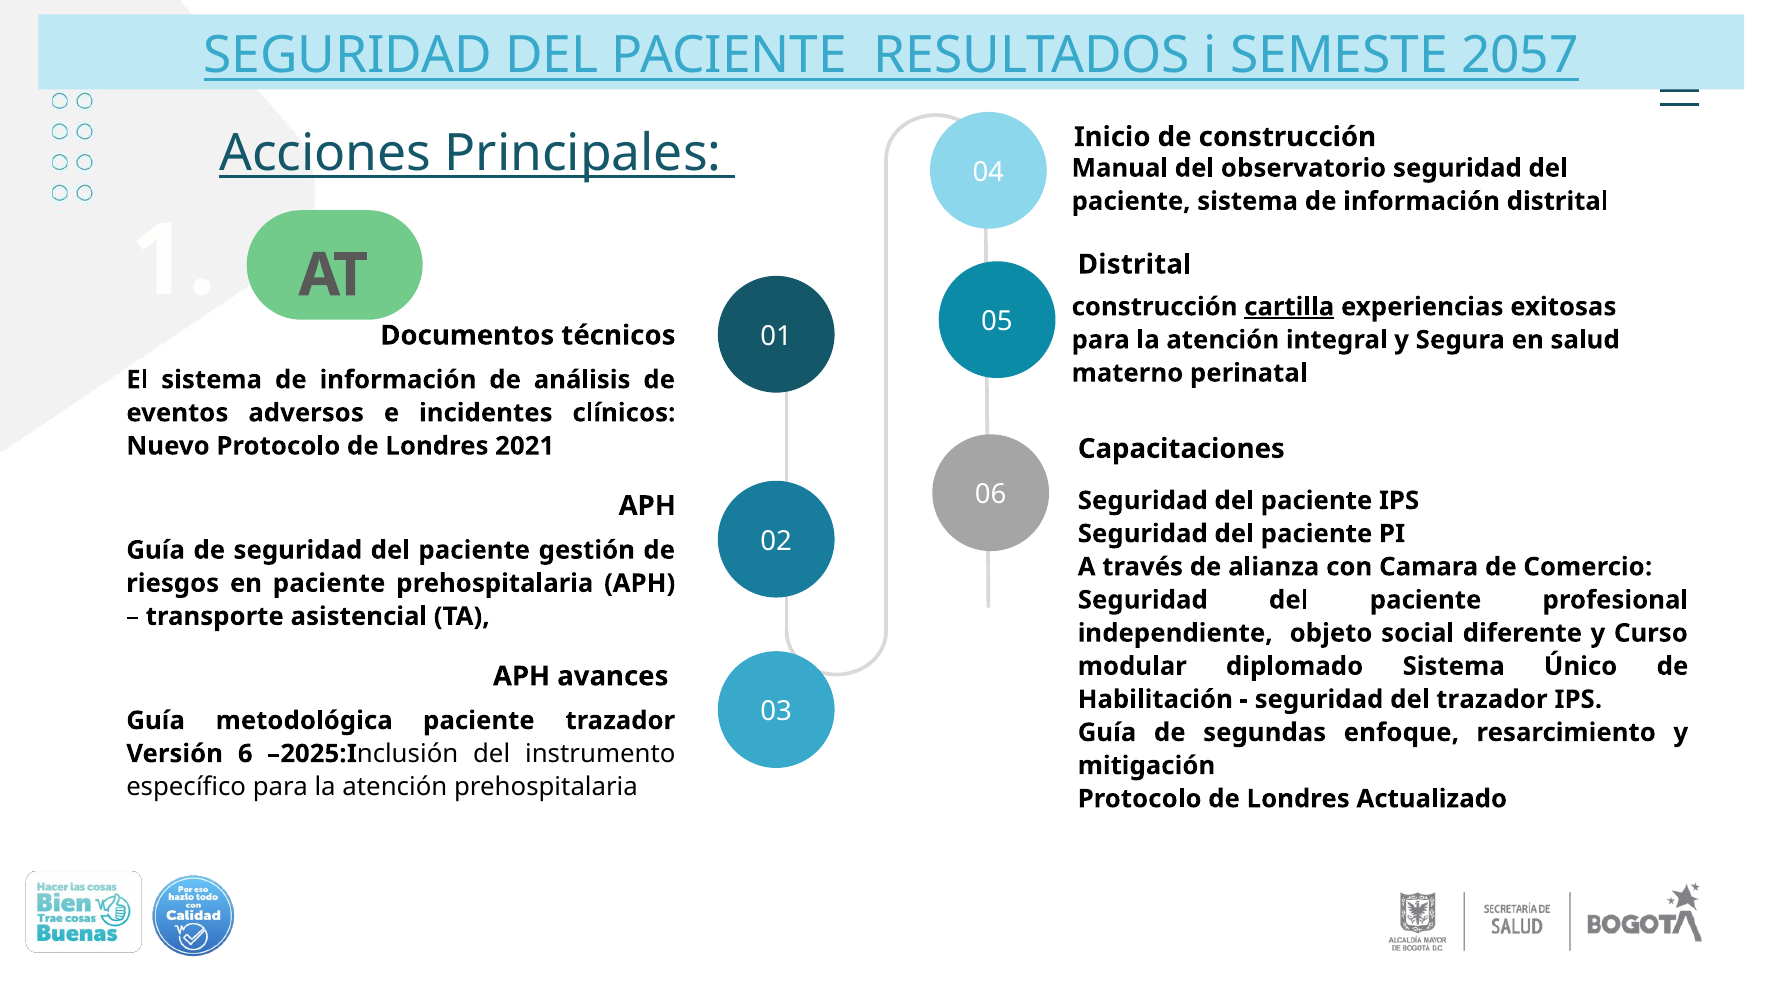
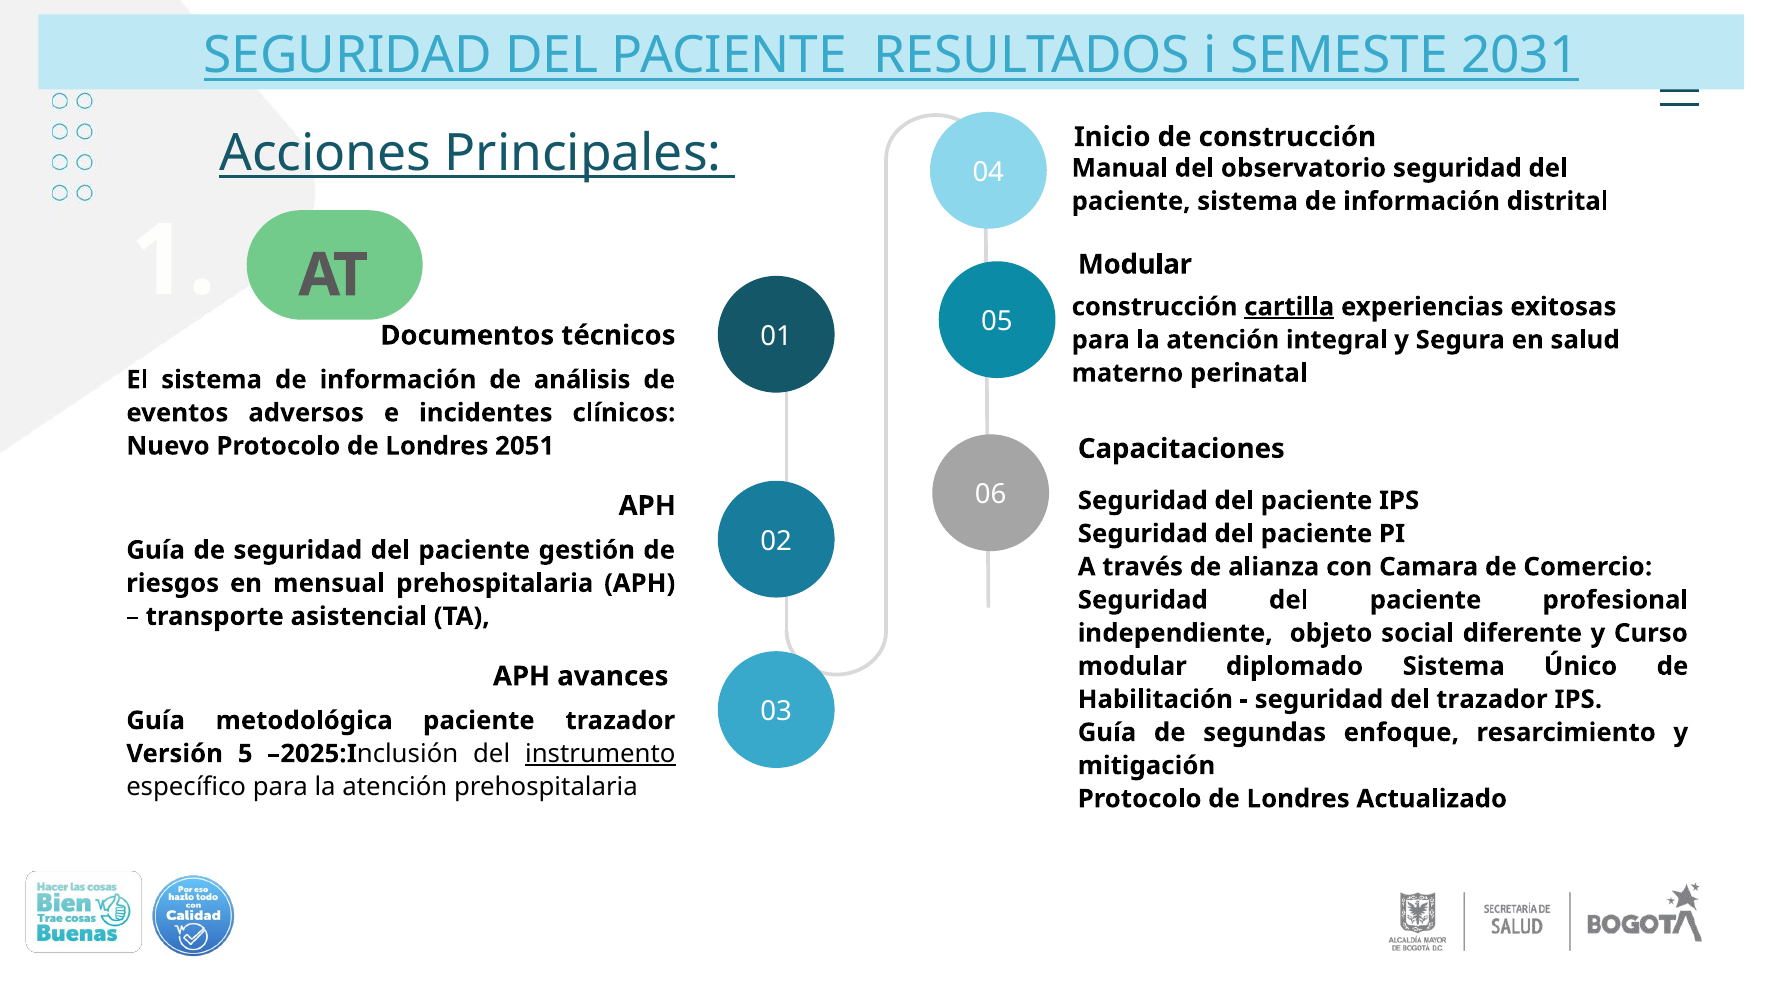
2057: 2057 -> 2031 (1520, 56)
Distrital: Distrital -> Modular (1135, 264)
2021: 2021 -> 2051 (525, 446)
en paciente: paciente -> mensual (329, 583)
6: 6 -> 5 (245, 754)
instrumento underline: none -> present (600, 754)
